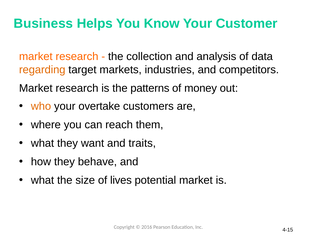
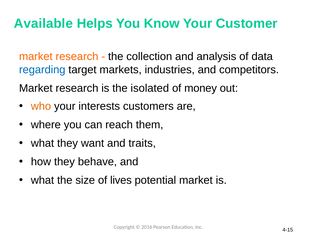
Business: Business -> Available (43, 23)
regarding colour: orange -> blue (42, 70)
patterns: patterns -> isolated (150, 88)
overtake: overtake -> interests (99, 106)
